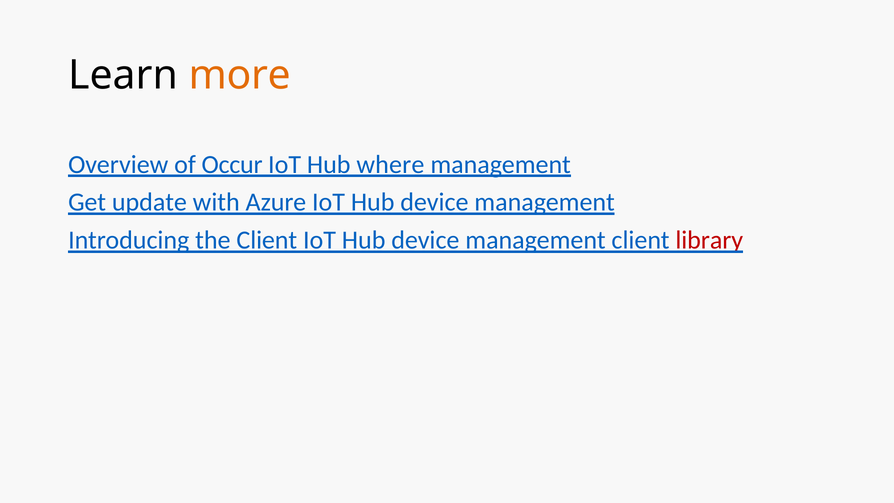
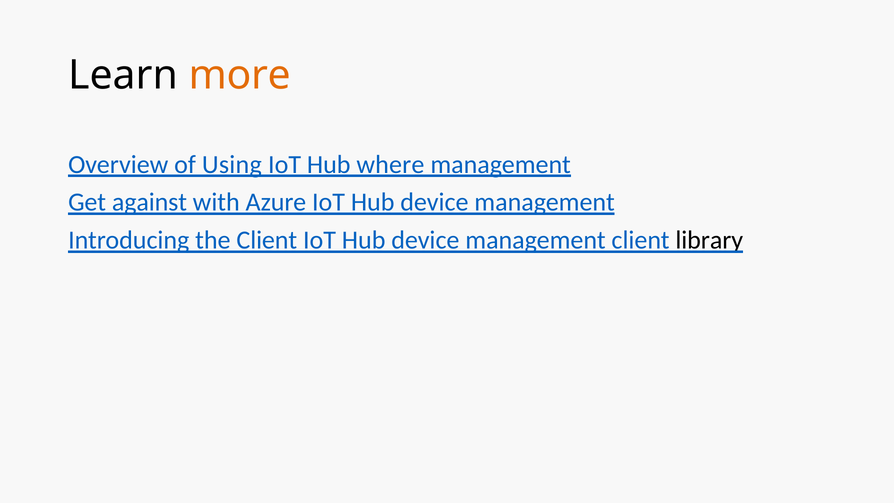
Occur: Occur -> Using (232, 164)
update: update -> against (149, 202)
library colour: red -> black (709, 240)
